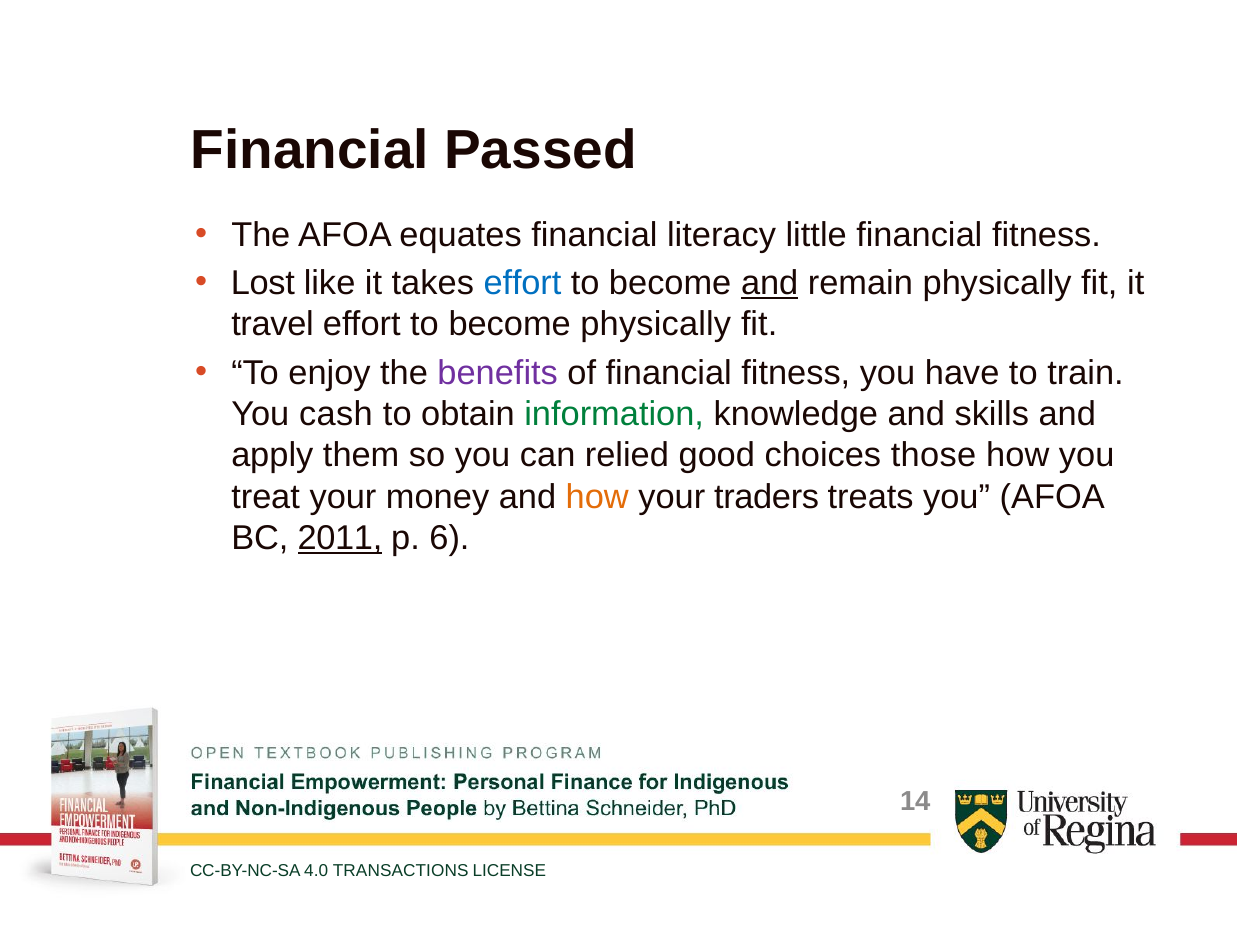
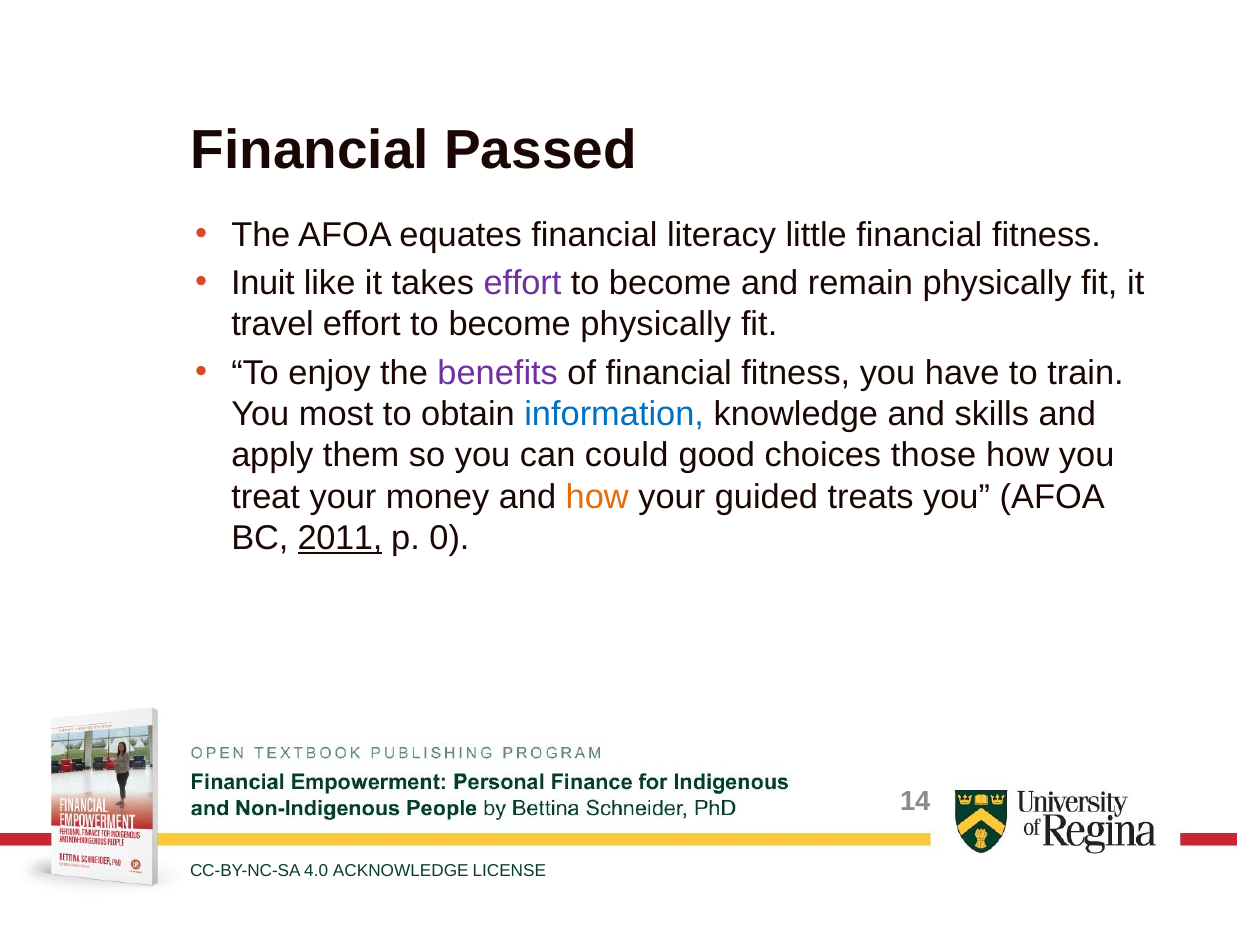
Lost: Lost -> Inuit (263, 283)
effort colour: blue -> purple (522, 283)
and underline: present -> none (770, 283)
cash: cash -> most (336, 414)
information colour: green -> blue (614, 414)
relied: relied -> could (627, 455)
traders: traders -> guided (766, 497)
6: 6 -> 0 (449, 538)
TRANSACTIONS: TRANSACTIONS -> ACKNOWLEDGE (401, 871)
